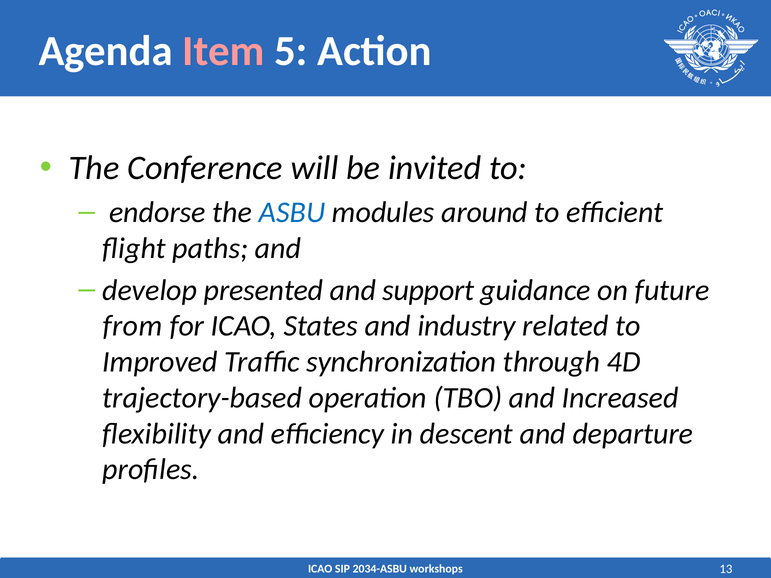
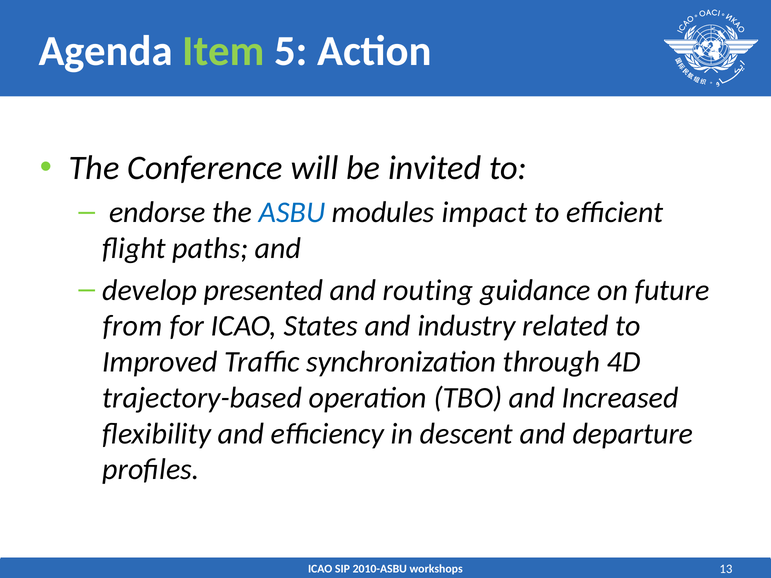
Item colour: pink -> light green (223, 51)
around: around -> impact (484, 212)
support: support -> routing (428, 290)
2034-ASBU: 2034-ASBU -> 2010-ASBU (380, 569)
